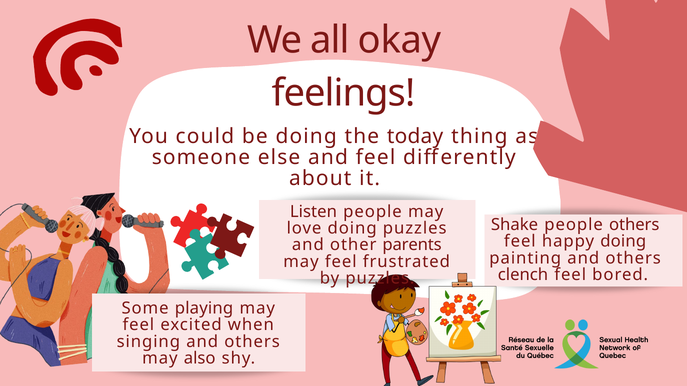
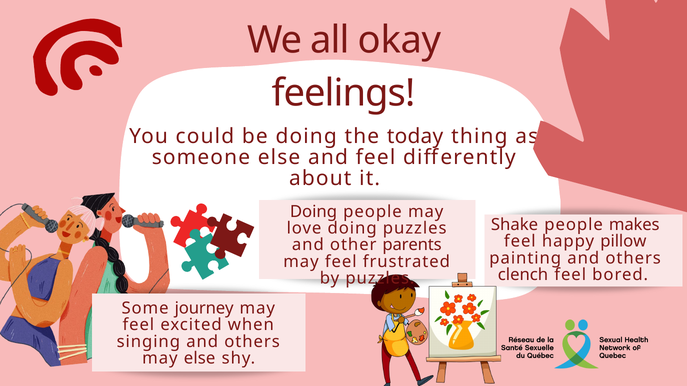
Listen: Listen -> Doing (313, 212)
people others: others -> makes (634, 225)
happy doing: doing -> pillow (623, 242)
playing: playing -> journey (204, 309)
may also: also -> else (200, 359)
